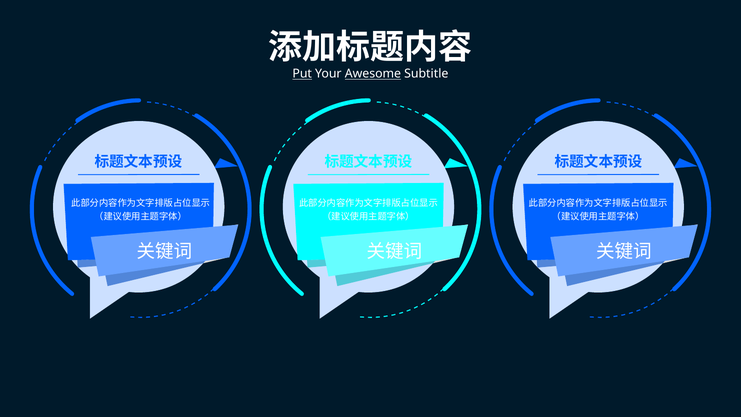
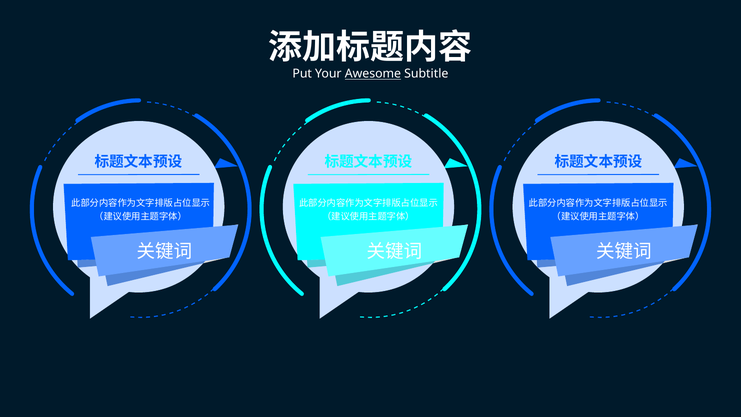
Put underline: present -> none (302, 74)
